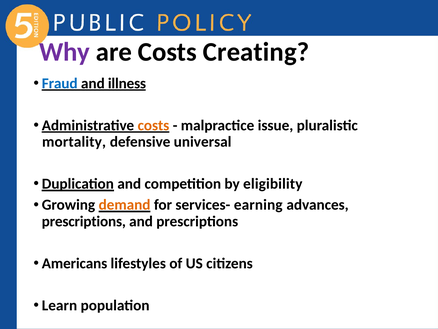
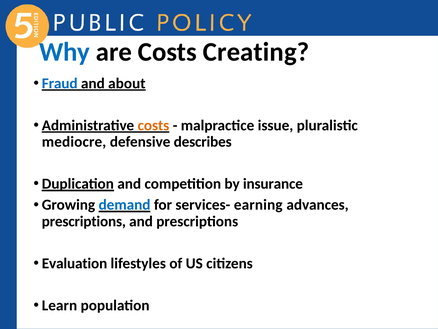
Why colour: purple -> blue (65, 52)
illness: illness -> about (127, 83)
mortality: mortality -> mediocre (74, 142)
universal: universal -> describes (203, 142)
eligibility: eligibility -> insurance (273, 184)
demand colour: orange -> blue (125, 205)
Americans: Americans -> Evaluation (75, 263)
